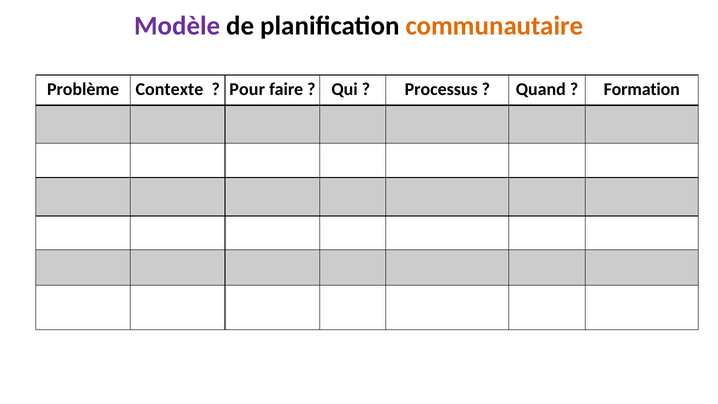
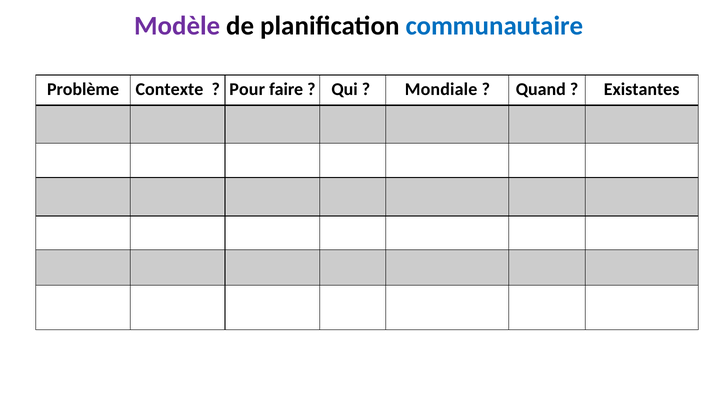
communautaire colour: orange -> blue (494, 26)
Processus: Processus -> Mondiale (441, 89)
Formation: Formation -> Existantes (642, 89)
